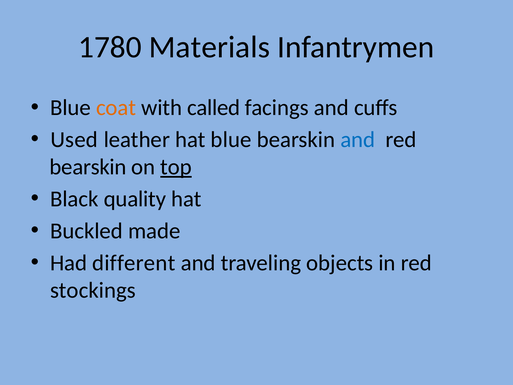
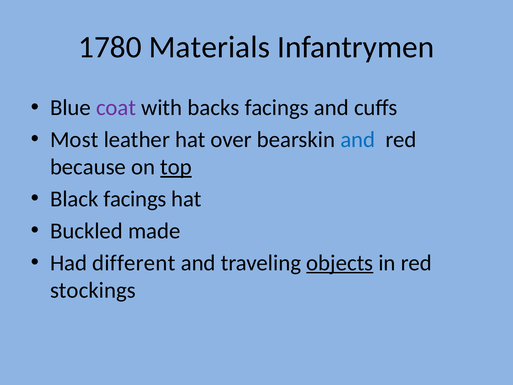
coat colour: orange -> purple (116, 108)
called: called -> backs (213, 108)
Used: Used -> Most (74, 140)
hat blue: blue -> over (231, 140)
bearskin: bearskin -> because (88, 167)
Black quality: quality -> facings (135, 199)
objects underline: none -> present (340, 263)
